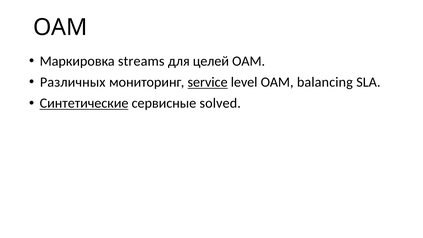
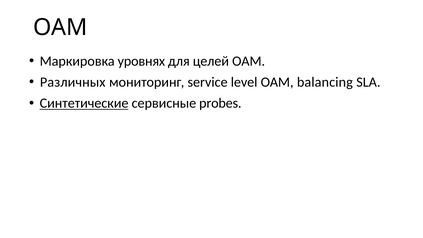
streams: streams -> уровнях (141, 61)
service underline: present -> none (208, 82)
solved: solved -> probes (220, 103)
